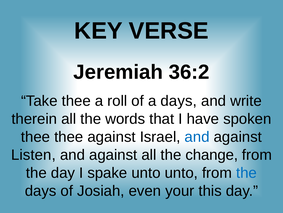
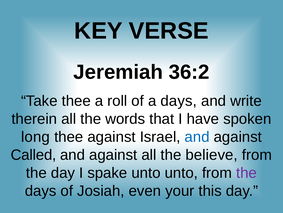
thee: thee -> long (35, 136)
Listen: Listen -> Called (34, 154)
change: change -> believe (212, 154)
the colour: blue -> purple (246, 172)
